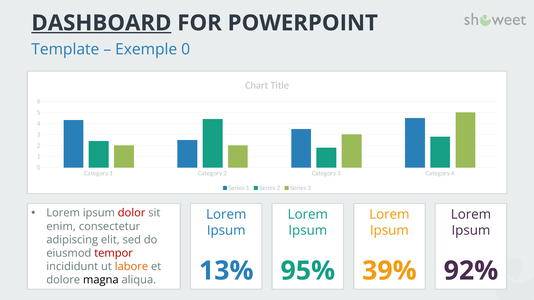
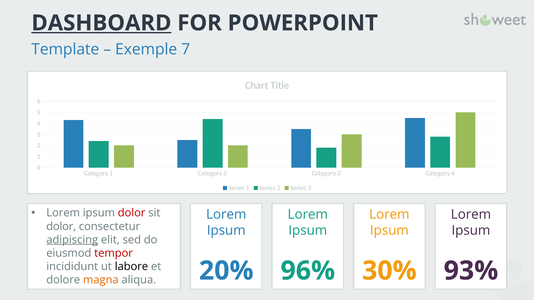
Exemple 0: 0 -> 7 (186, 49)
enim: enim -> dolor (61, 227)
adipiscing underline: none -> present (72, 240)
13%: 13% -> 20% (226, 271)
95%: 95% -> 96% (308, 271)
39%: 39% -> 30% (389, 271)
92%: 92% -> 93% (471, 271)
labore colour: orange -> black (131, 267)
magna colour: black -> orange (101, 280)
